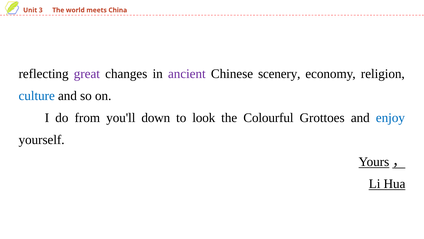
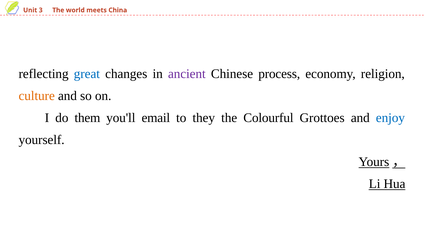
great colour: purple -> blue (87, 74)
scenery: scenery -> process (279, 74)
culture colour: blue -> orange (37, 96)
from: from -> them (87, 117)
down: down -> email (156, 117)
look: look -> they (204, 117)
